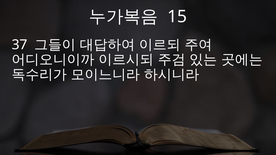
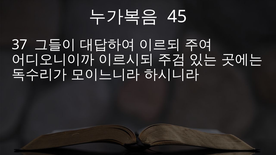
15: 15 -> 45 (177, 17)
